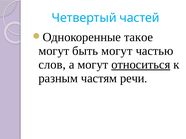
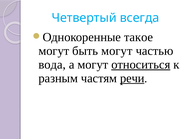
частей: частей -> всегда (140, 18)
слов: слов -> вода (52, 65)
речи underline: none -> present (132, 79)
